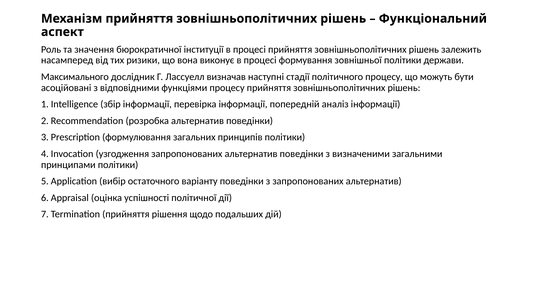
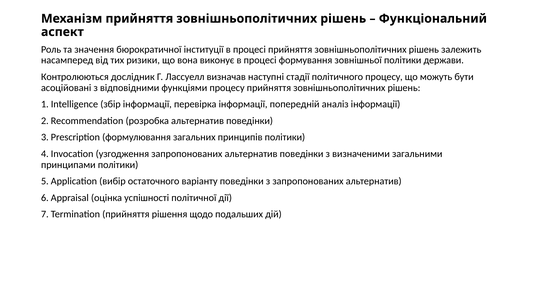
Максимального: Максимального -> Контролюються (75, 77)
